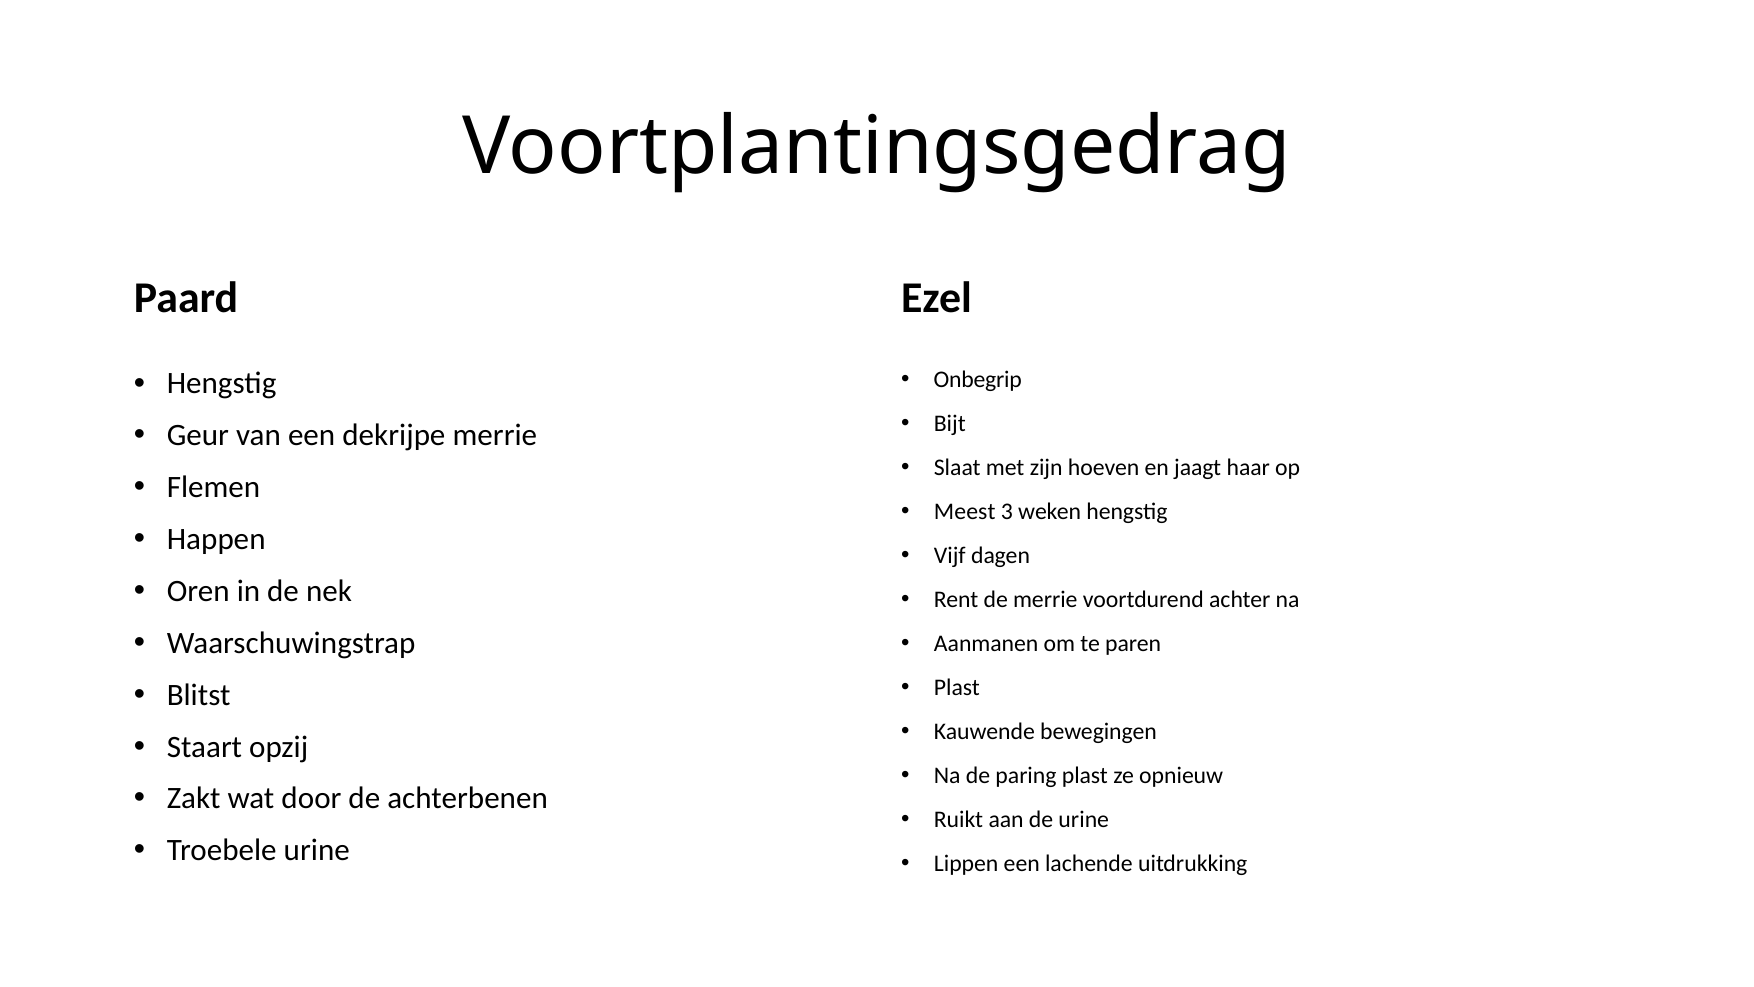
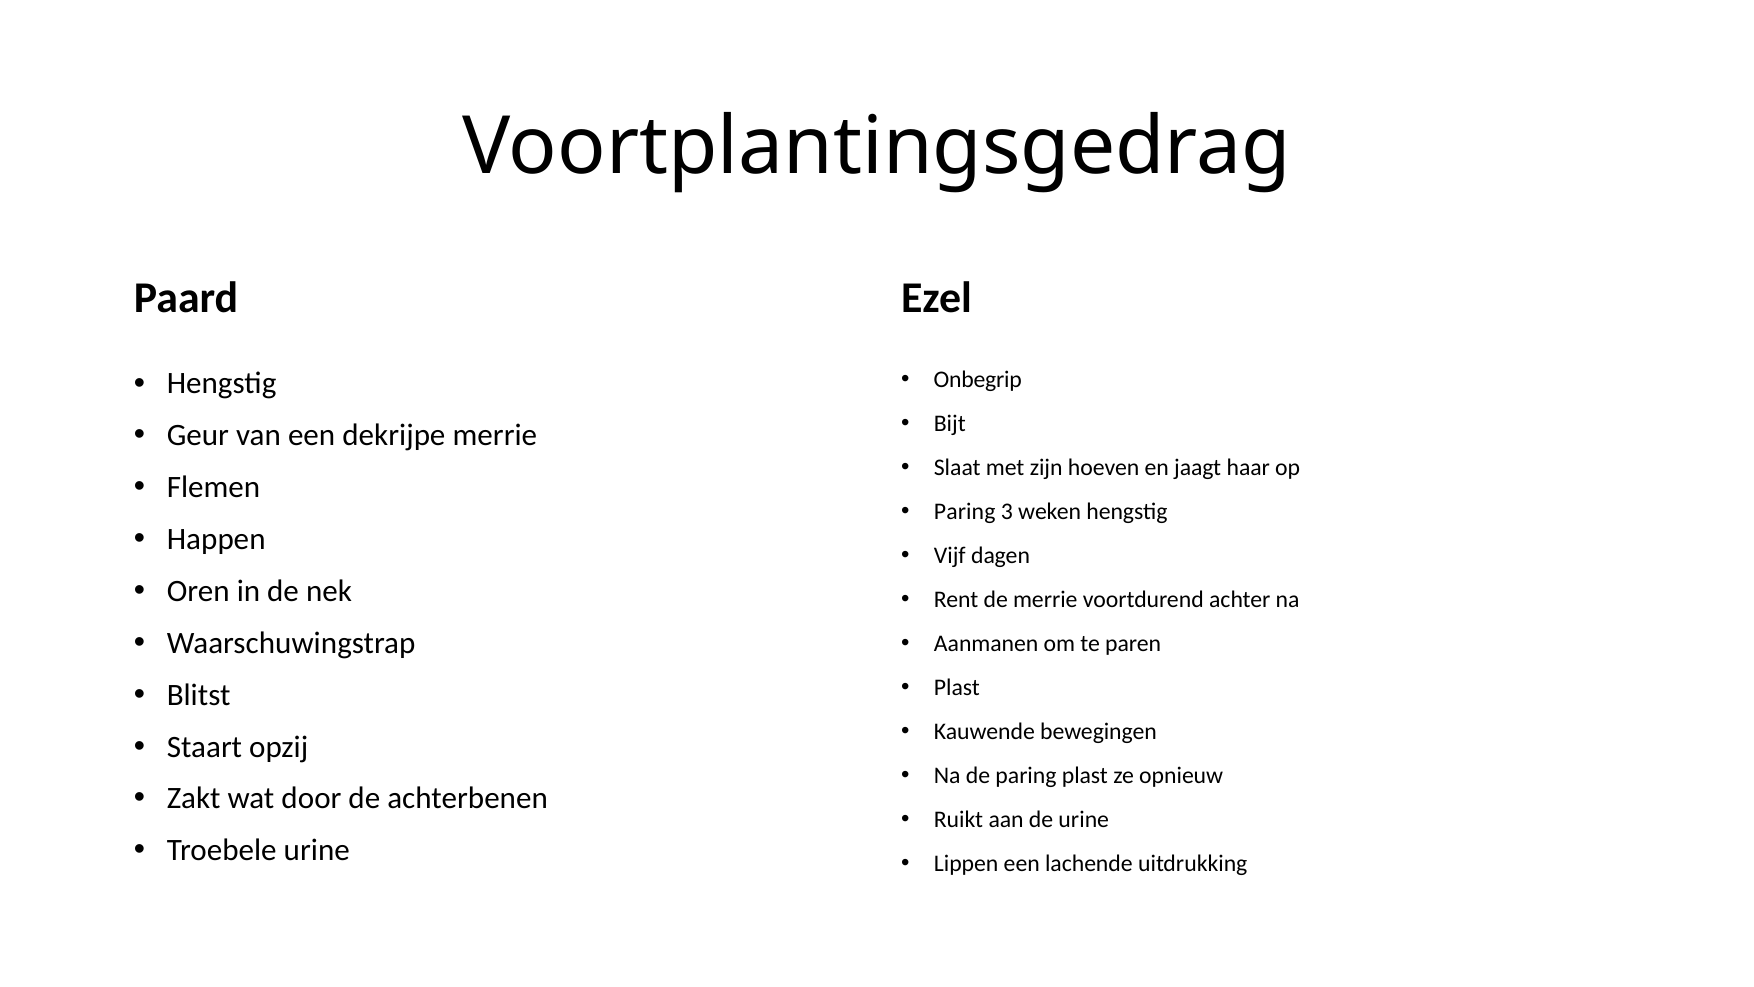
Meest: Meest -> Paring (965, 512)
